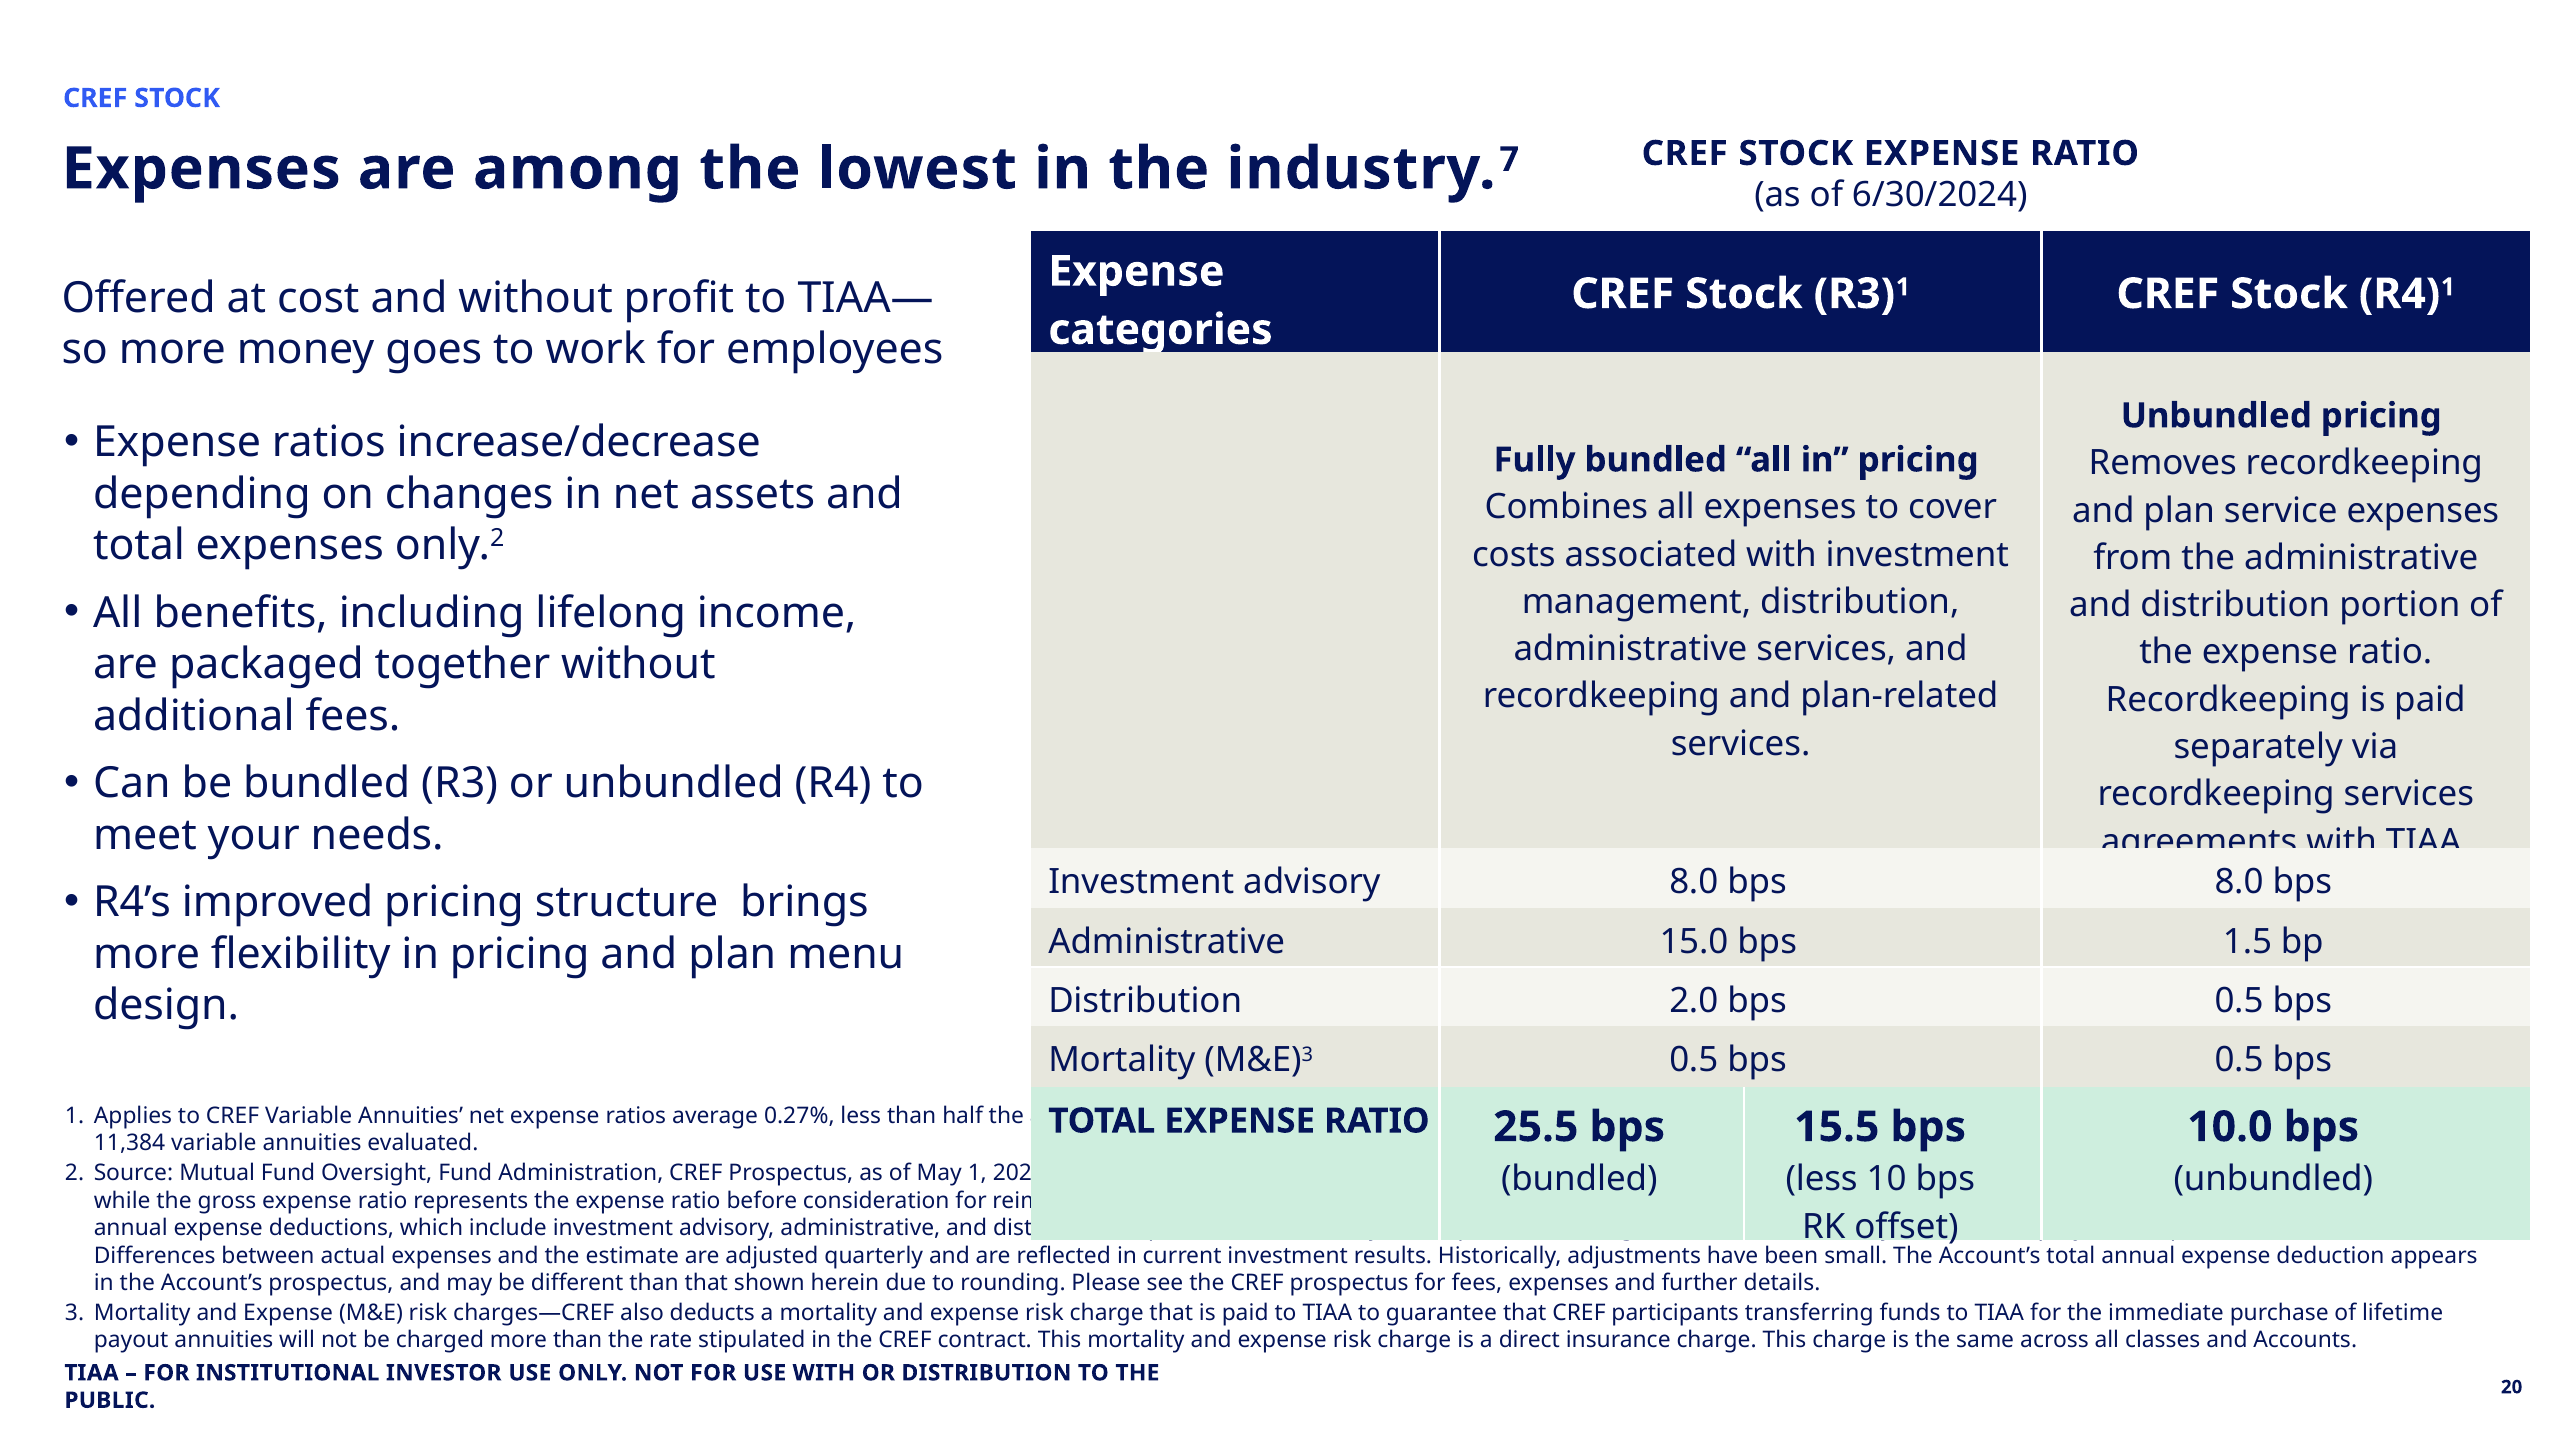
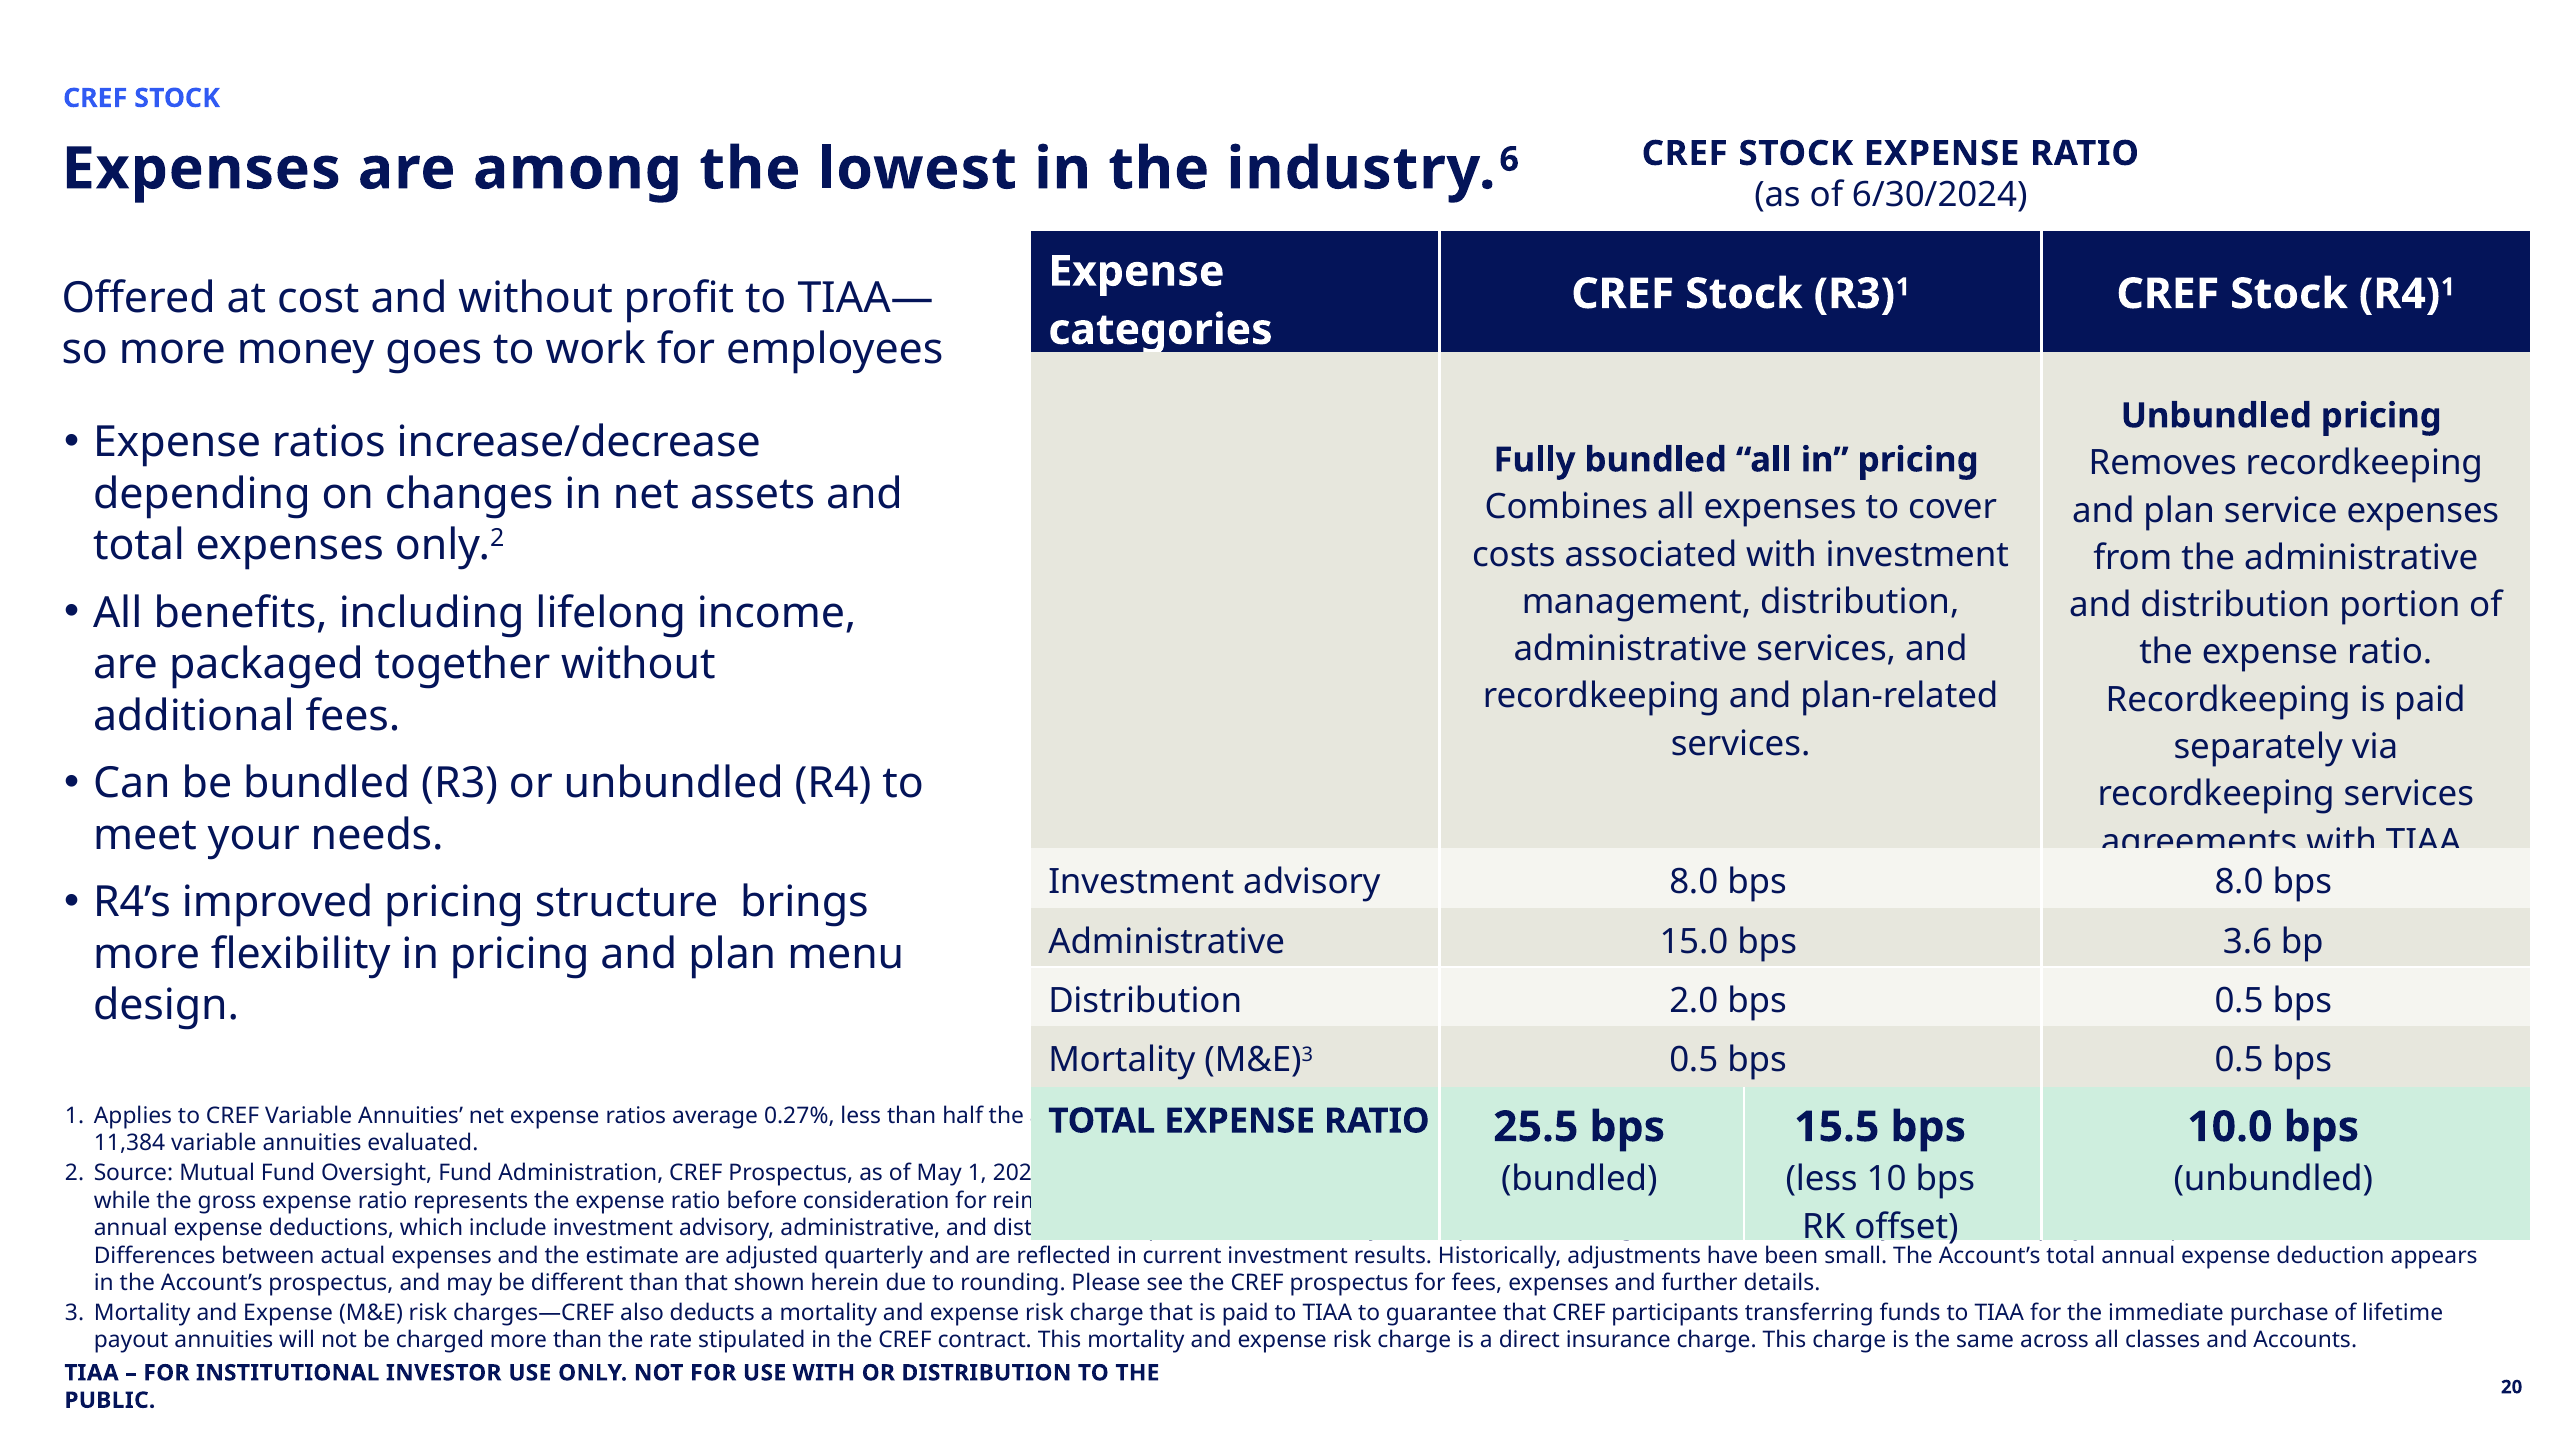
7: 7 -> 6 (1509, 159)
1.5: 1.5 -> 3.6 (2247, 942)
